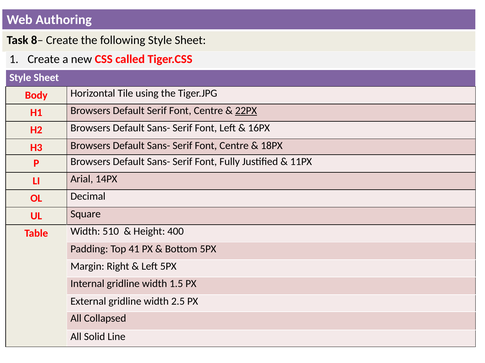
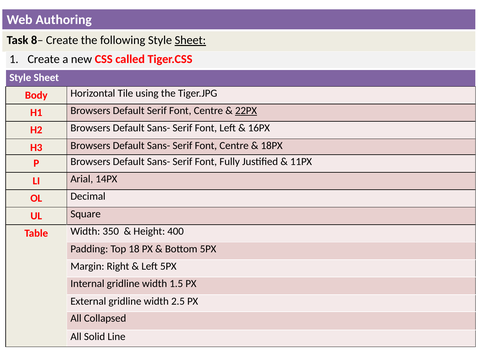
Sheet underline: none -> present (190, 40)
510: 510 -> 350 (111, 232)
41: 41 -> 18 (134, 249)
